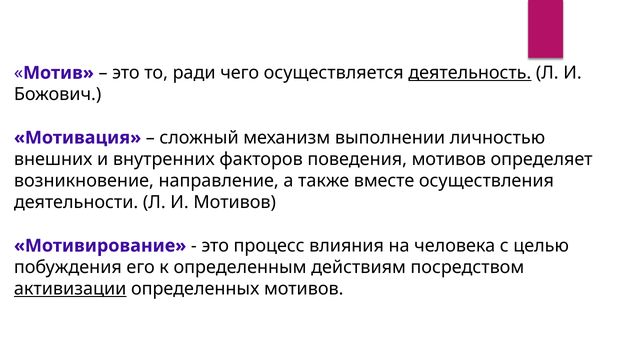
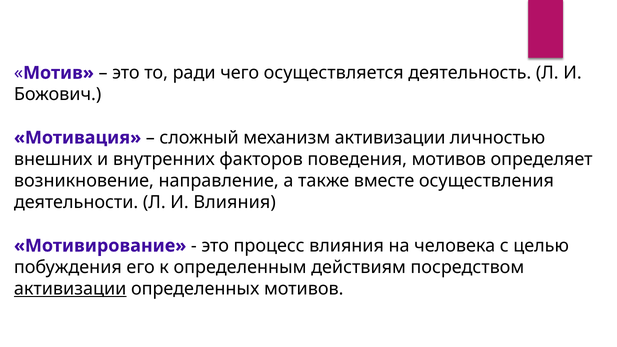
деятельность underline: present -> none (470, 73)
механизм выполнении: выполнении -> активизации (390, 138)
И Мотивов: Мотивов -> Влияния (235, 203)
